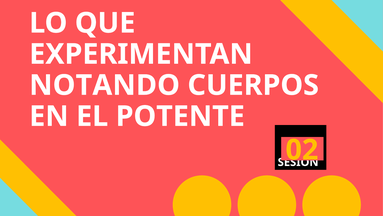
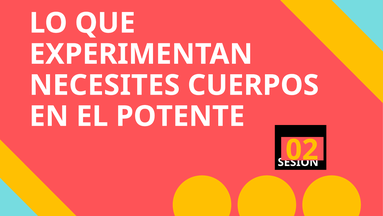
NOTANDO: NOTANDO -> NECESITES (105, 85)
